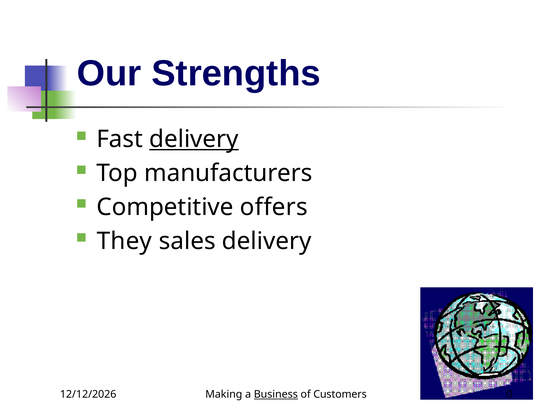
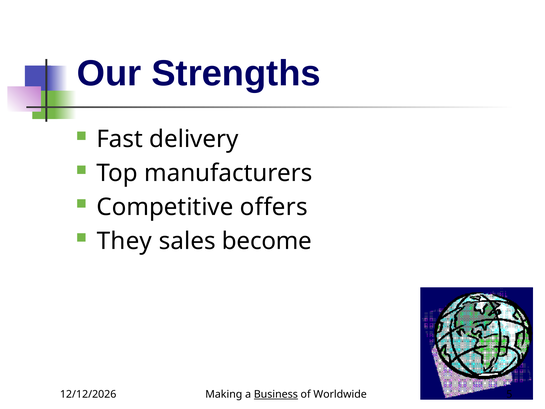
delivery underline: present -> none (194, 139)
sales delivery: delivery -> become (267, 241)
Customers: Customers -> Worldwide (340, 394)
0: 0 -> 5 (509, 394)
